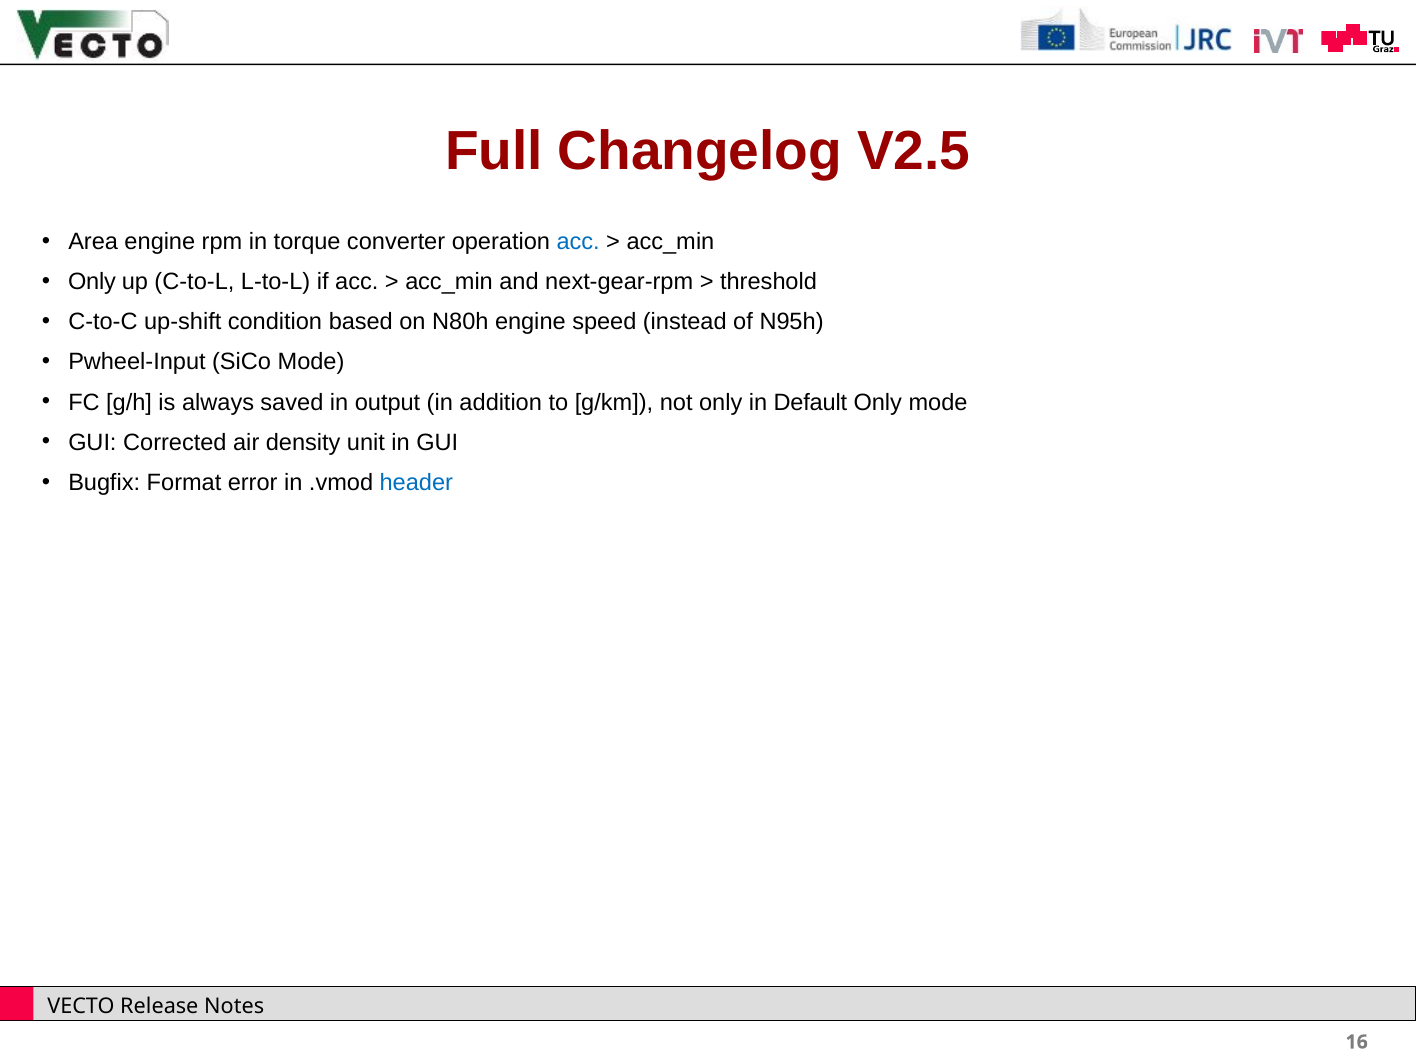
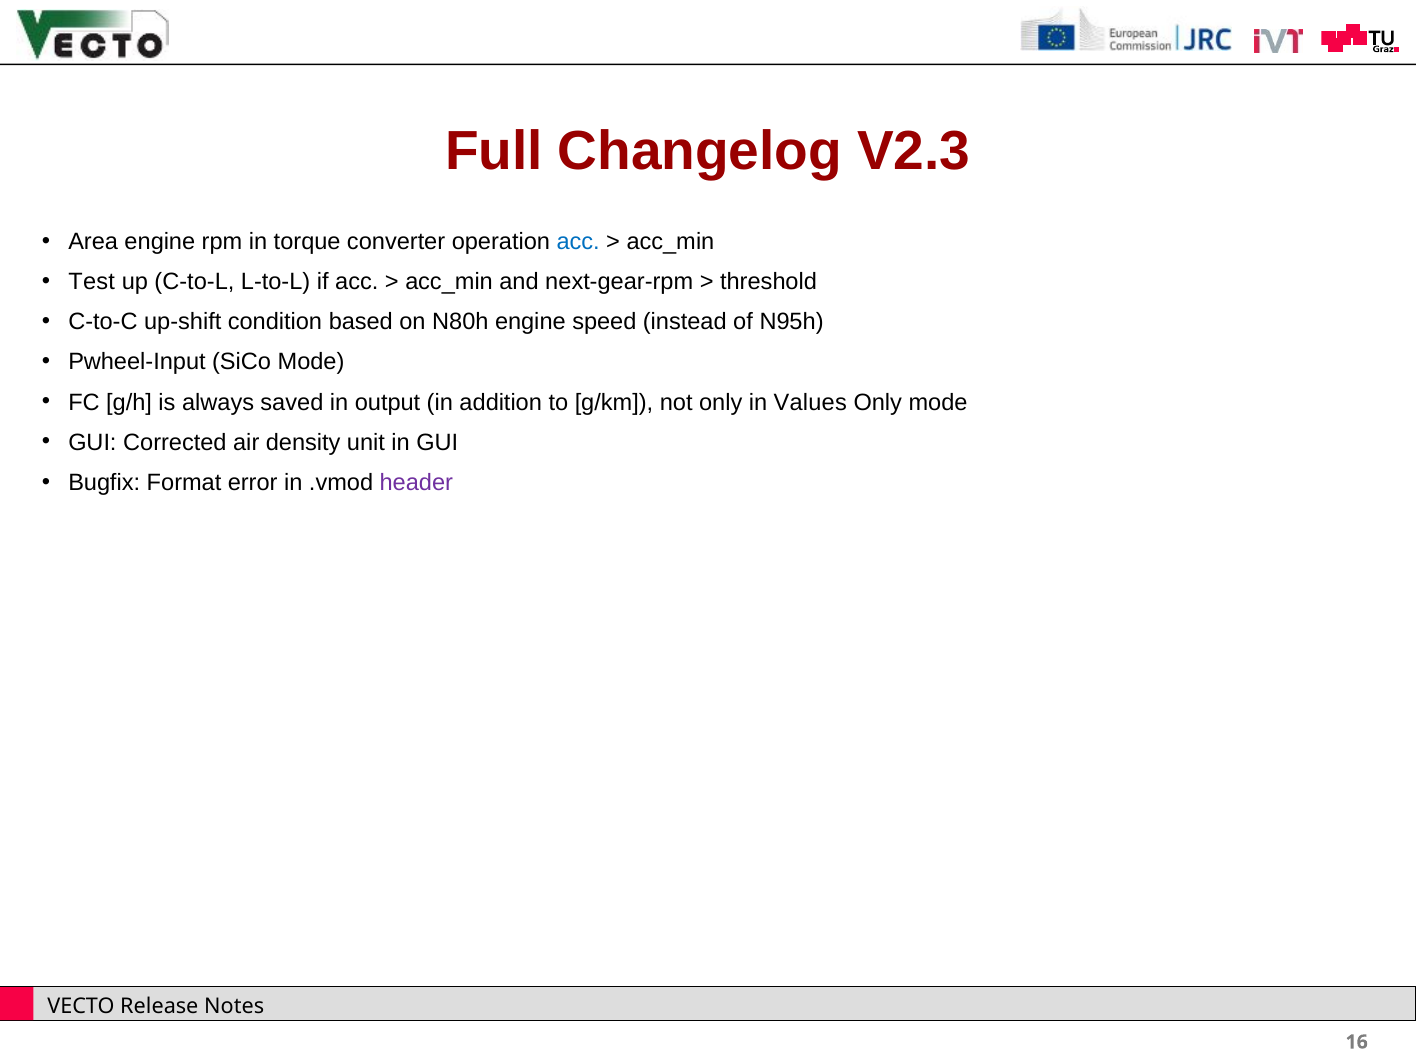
V2.5: V2.5 -> V2.3 (914, 151)
Only: Only -> Test (92, 282)
Default: Default -> Values (810, 402)
header colour: blue -> purple (416, 483)
